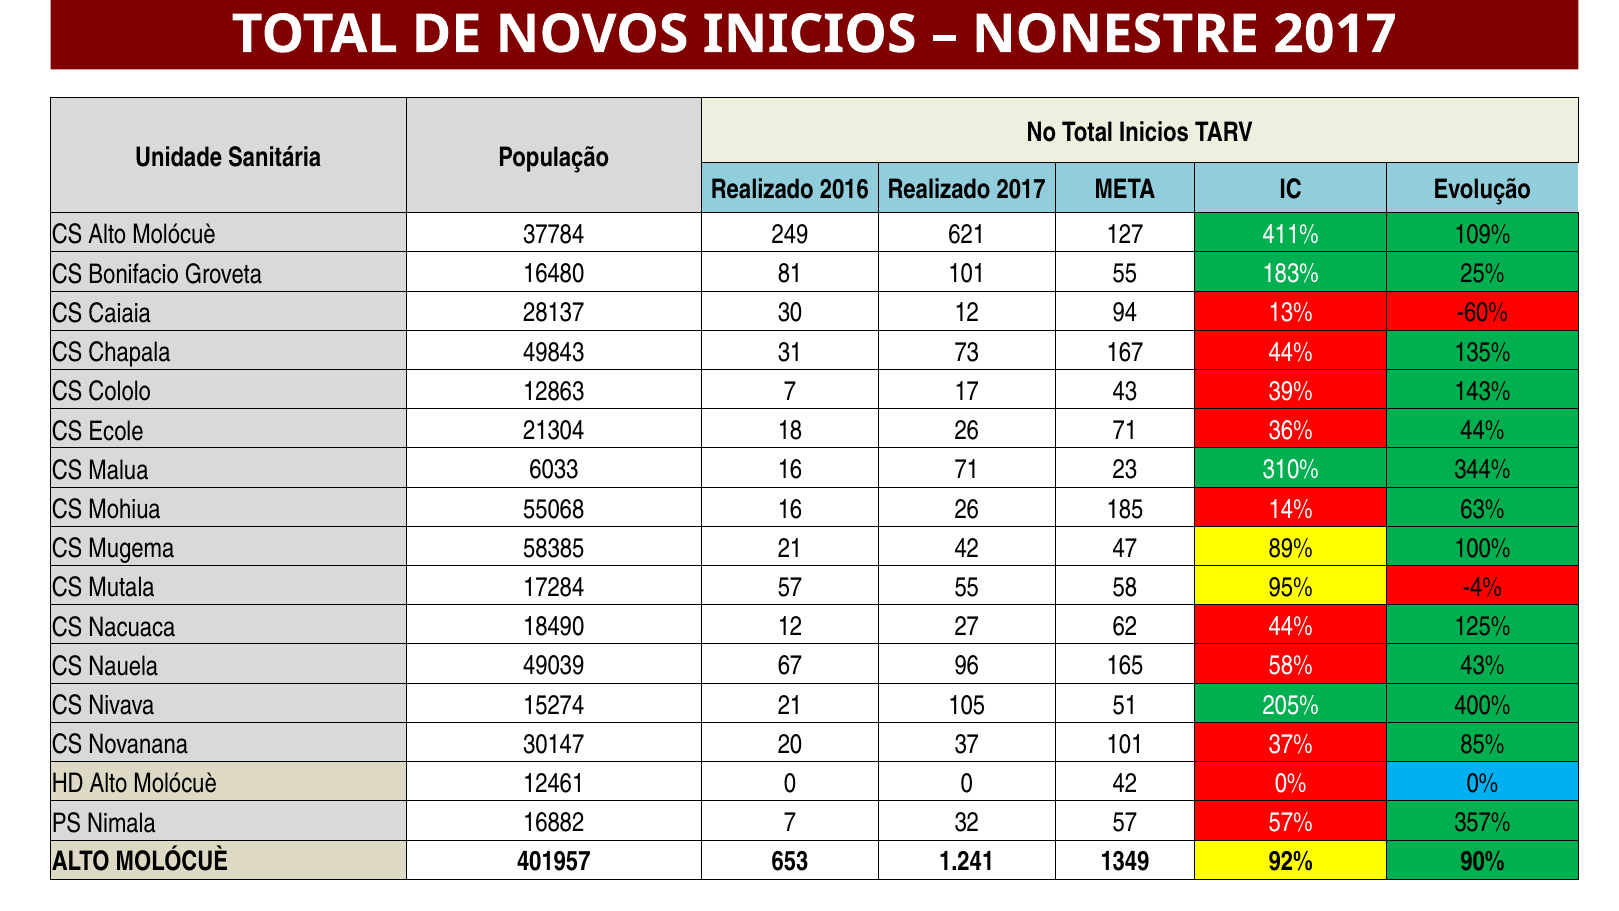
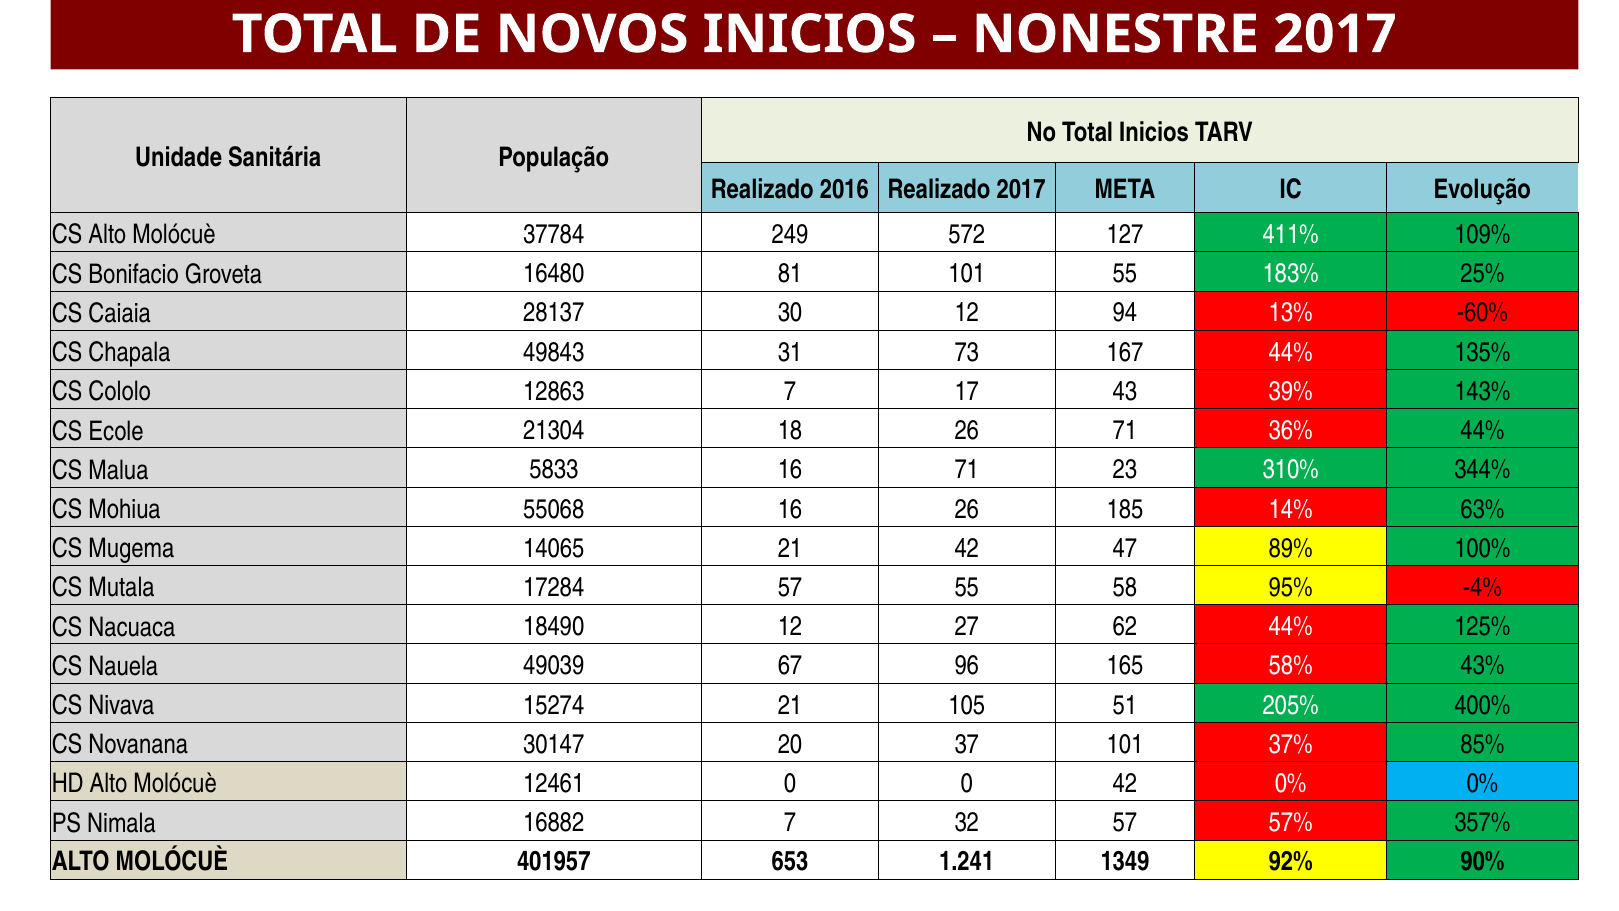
621: 621 -> 572 (967, 235)
6033: 6033 -> 5833 (554, 470)
58385: 58385 -> 14065 (554, 548)
